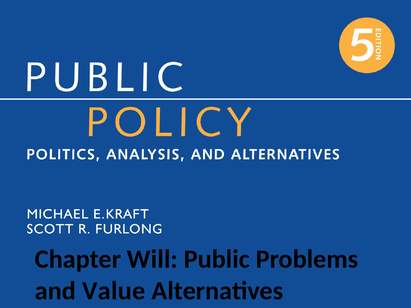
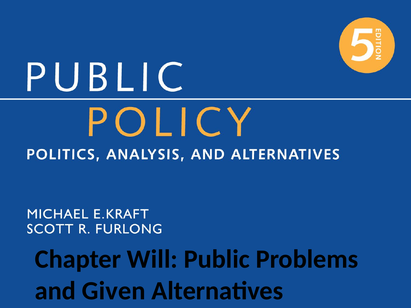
Value: Value -> Given (114, 291)
